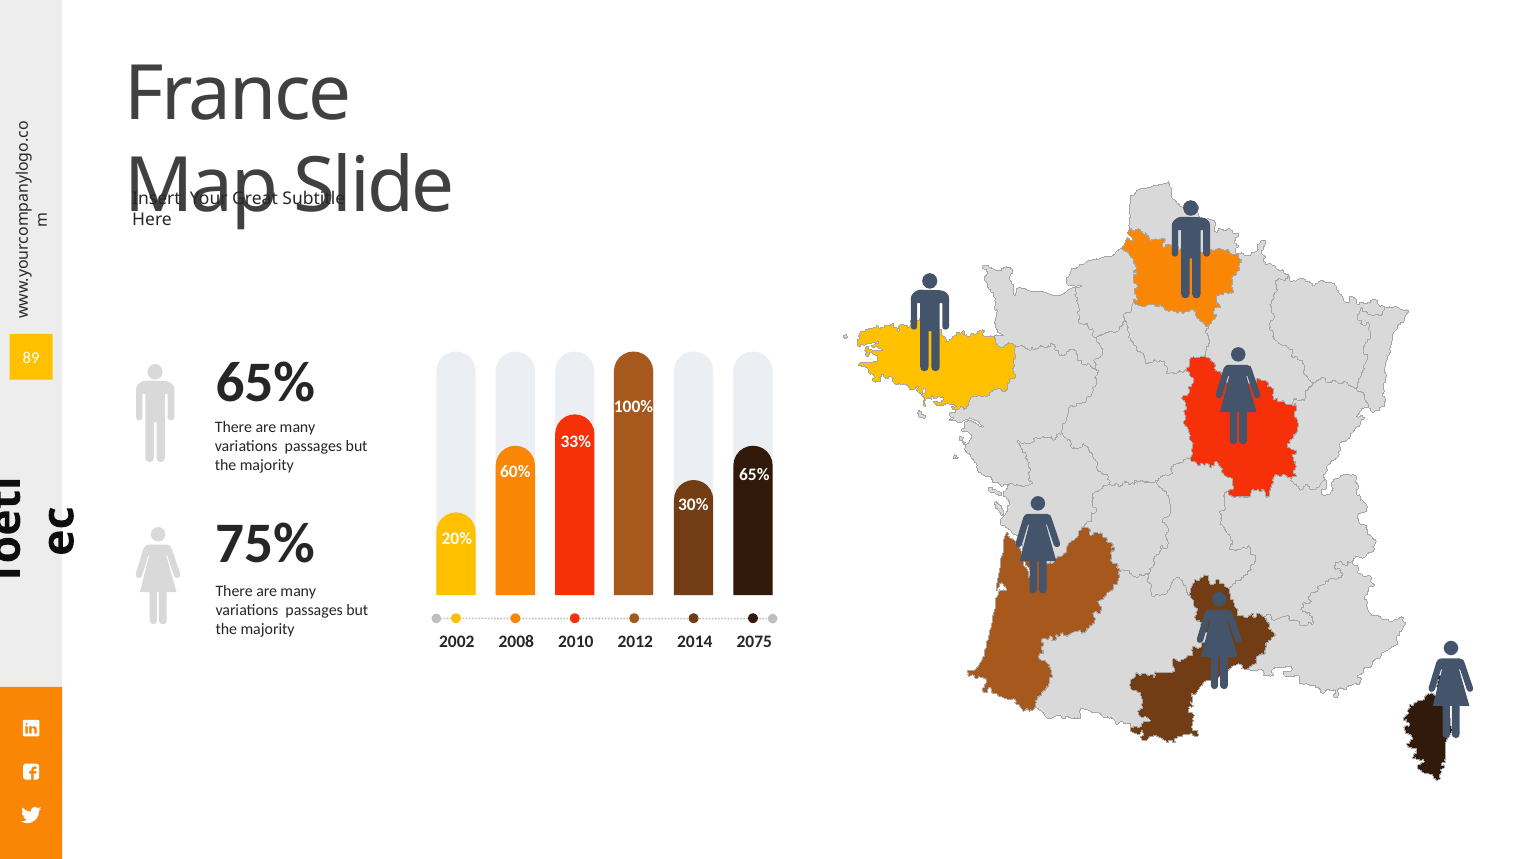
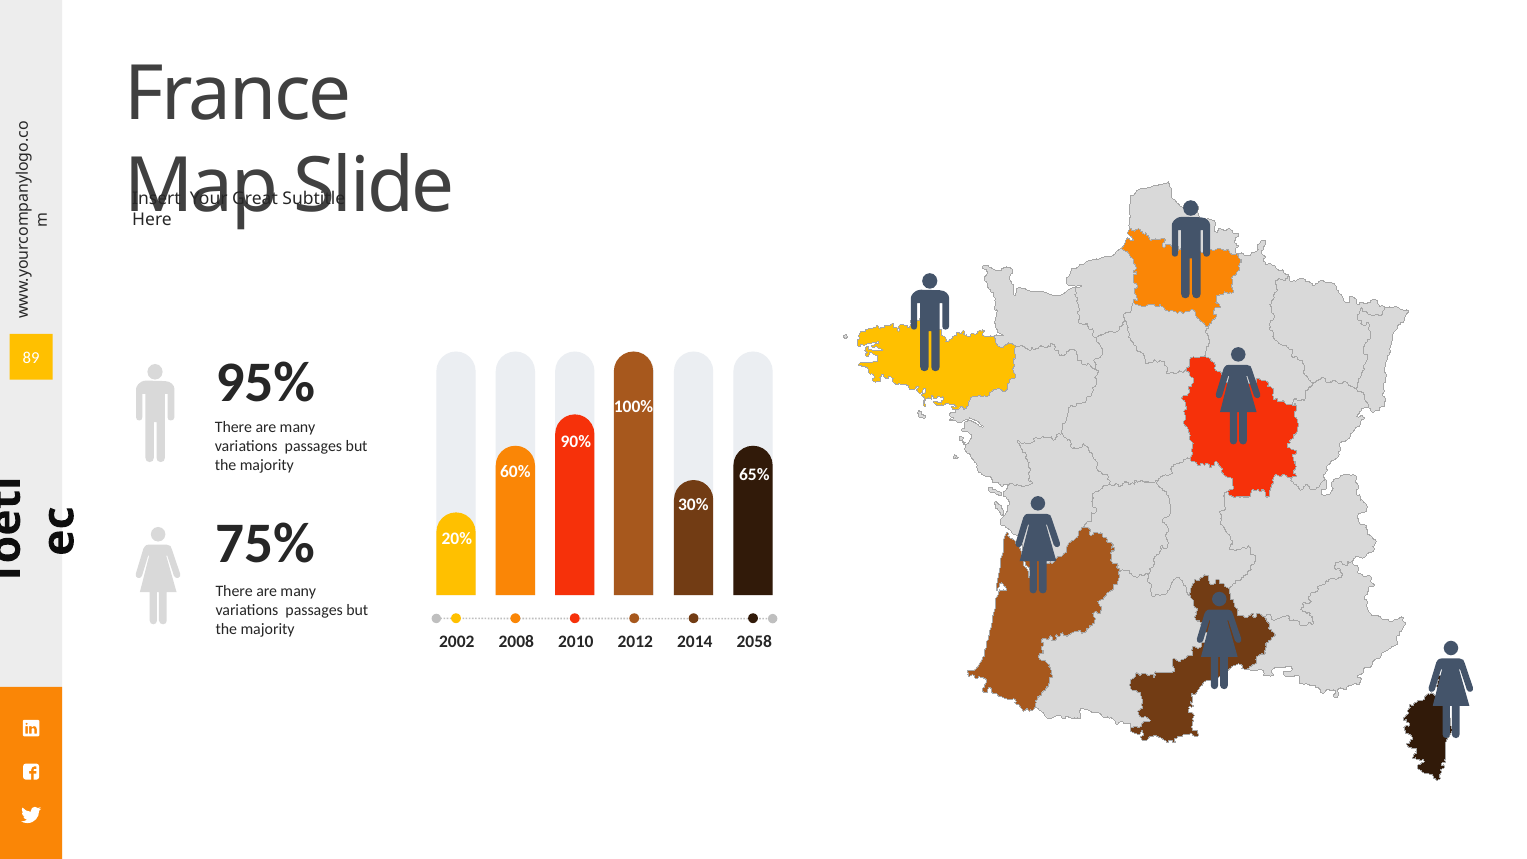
65%: 65% -> 95% (265, 382)
33%: 33% -> 90% (576, 442)
2075: 2075 -> 2058 (754, 641)
